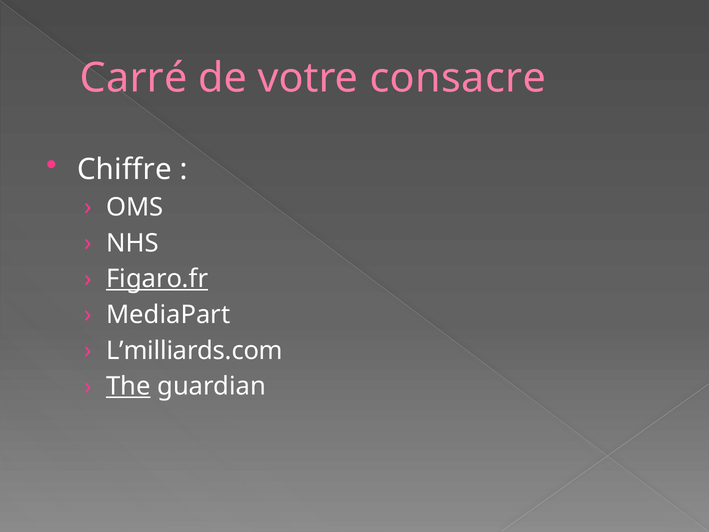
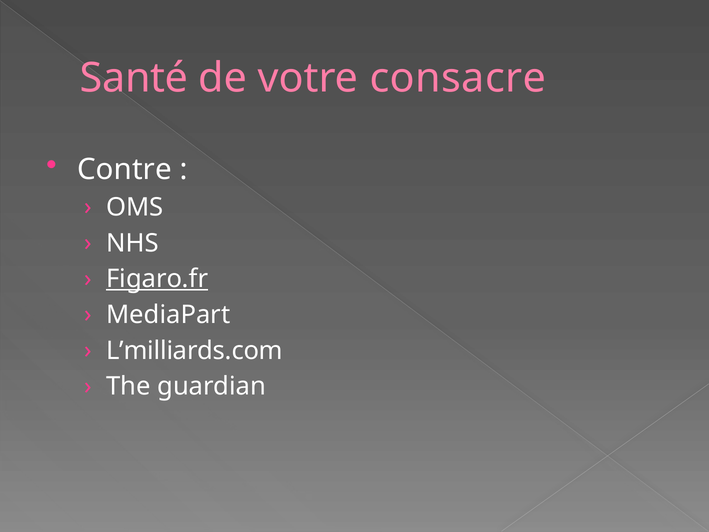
Carré: Carré -> Santé (134, 78)
Chiffre: Chiffre -> Contre (125, 169)
The underline: present -> none (128, 386)
